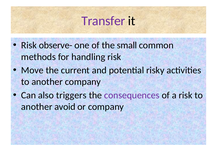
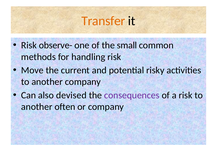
Transfer colour: purple -> orange (103, 21)
triggers: triggers -> devised (71, 96)
avoid: avoid -> often (65, 107)
